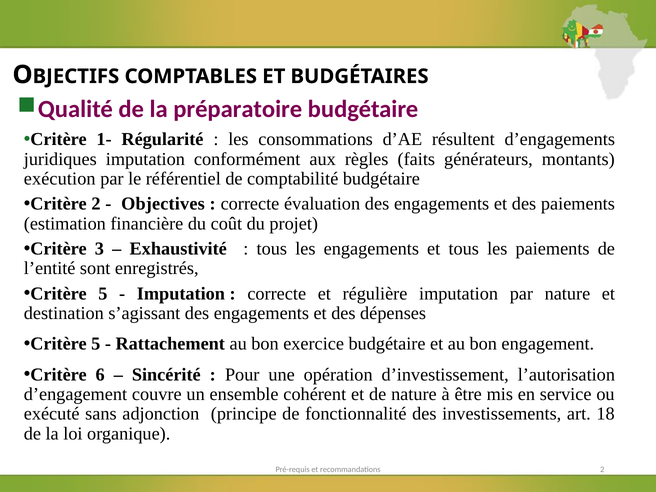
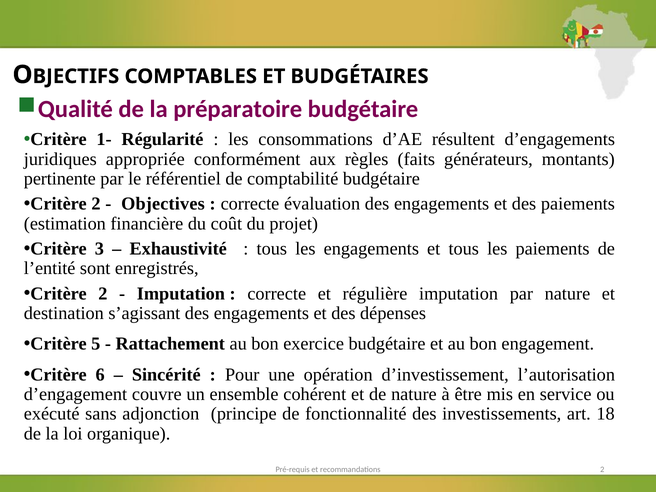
juridiques imputation: imputation -> appropriée (145, 159)
exécution: exécution -> pertinente (60, 179)
5: 5 -> 2 (103, 294)
